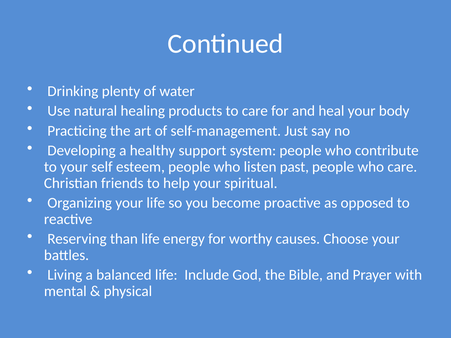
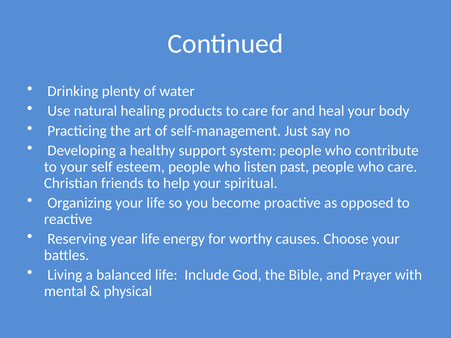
than: than -> year (124, 239)
